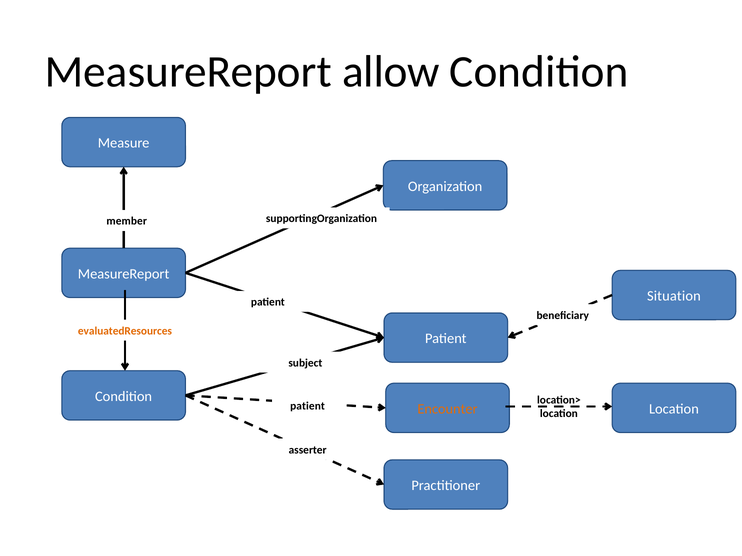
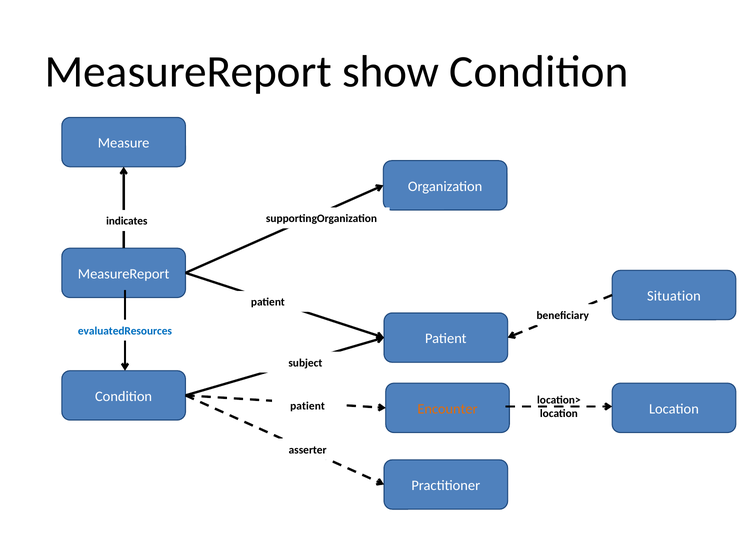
allow: allow -> show (391, 72)
member: member -> indicates (127, 221)
evaluatedResources colour: orange -> blue (125, 331)
